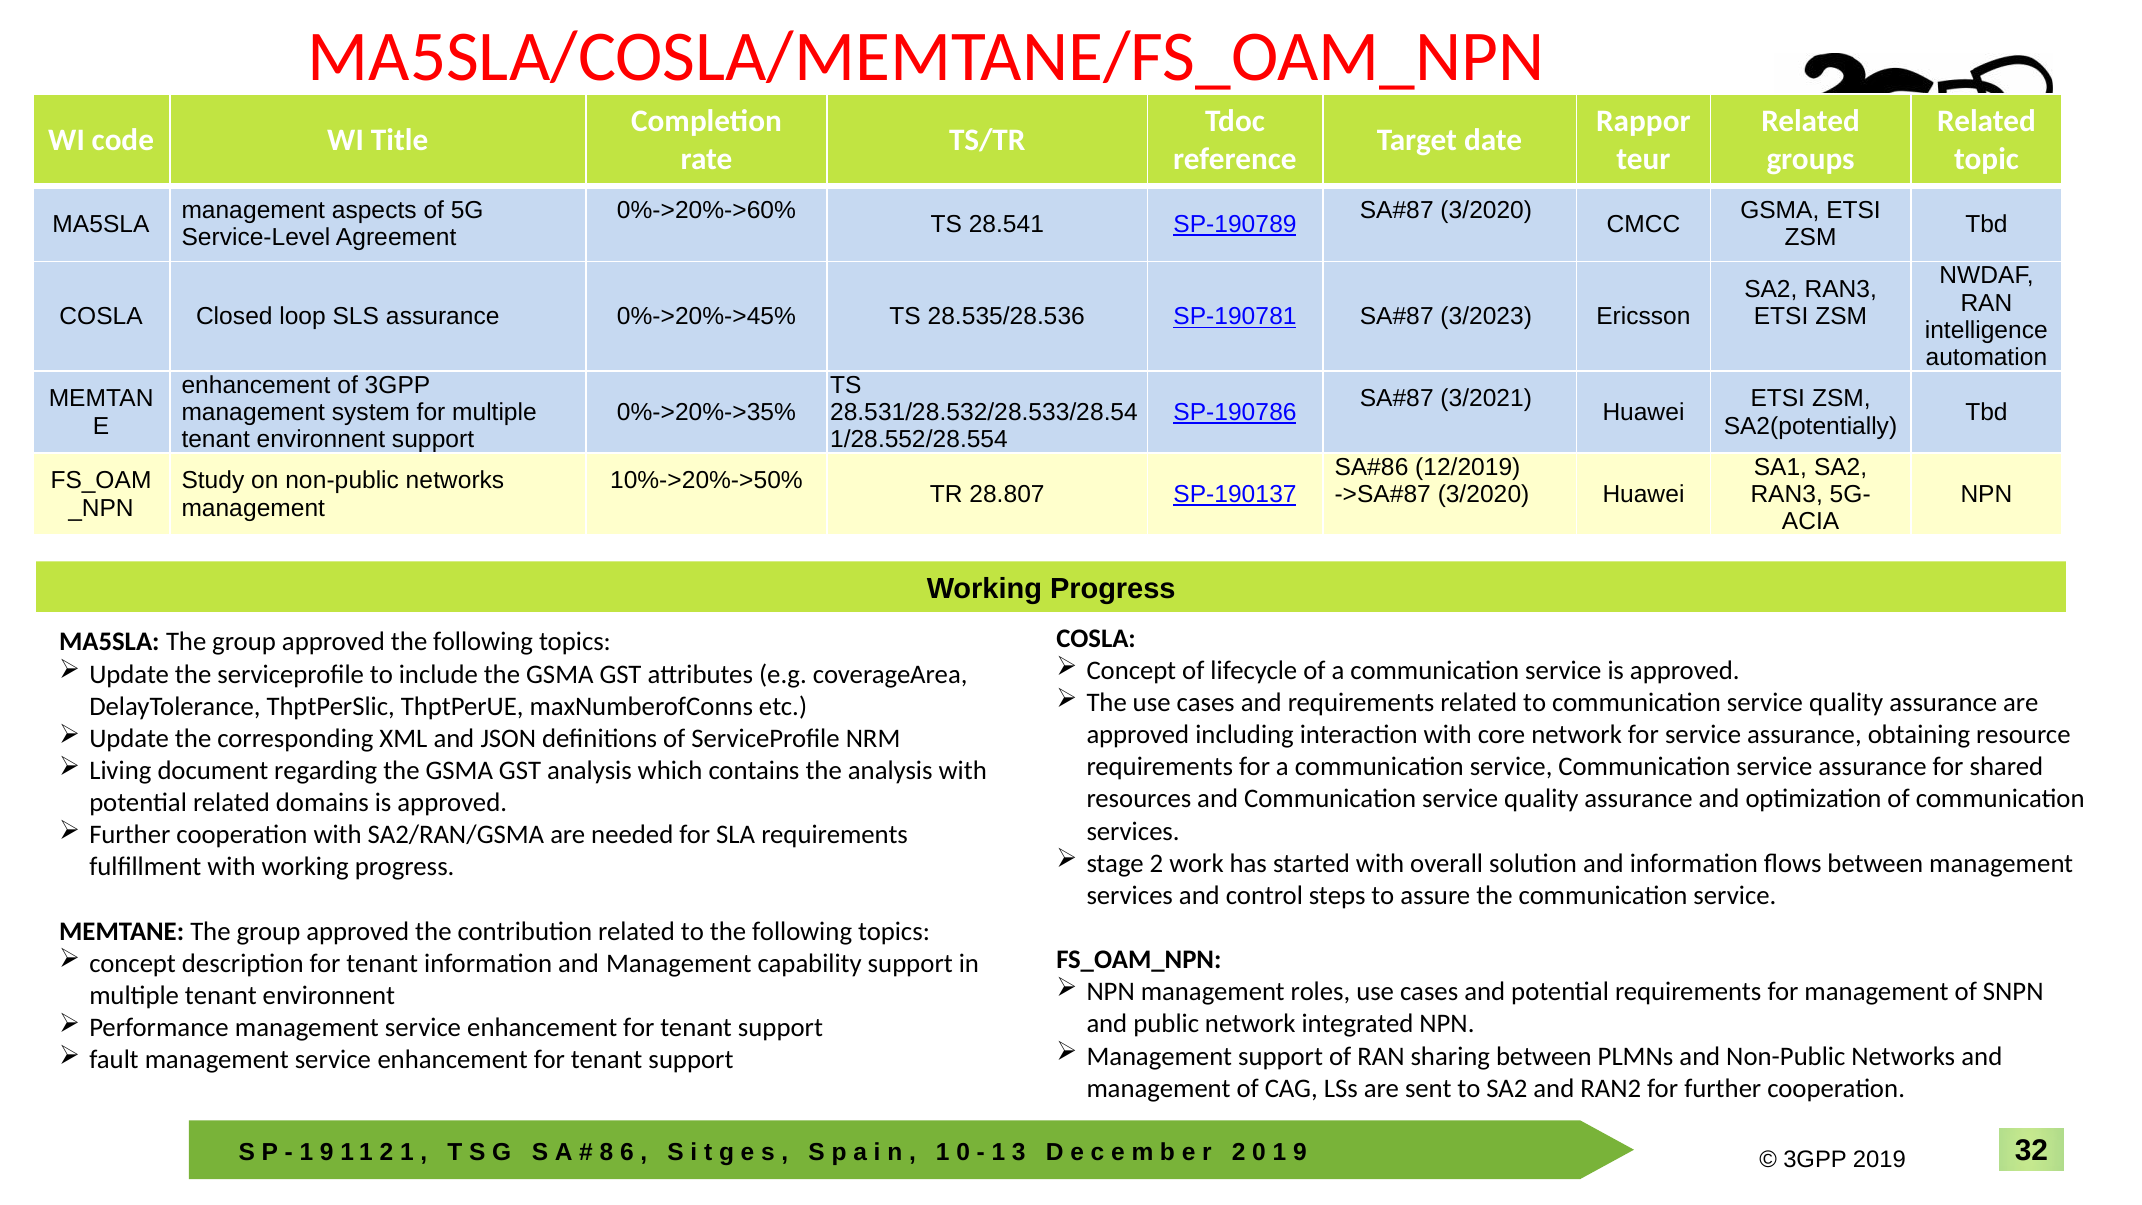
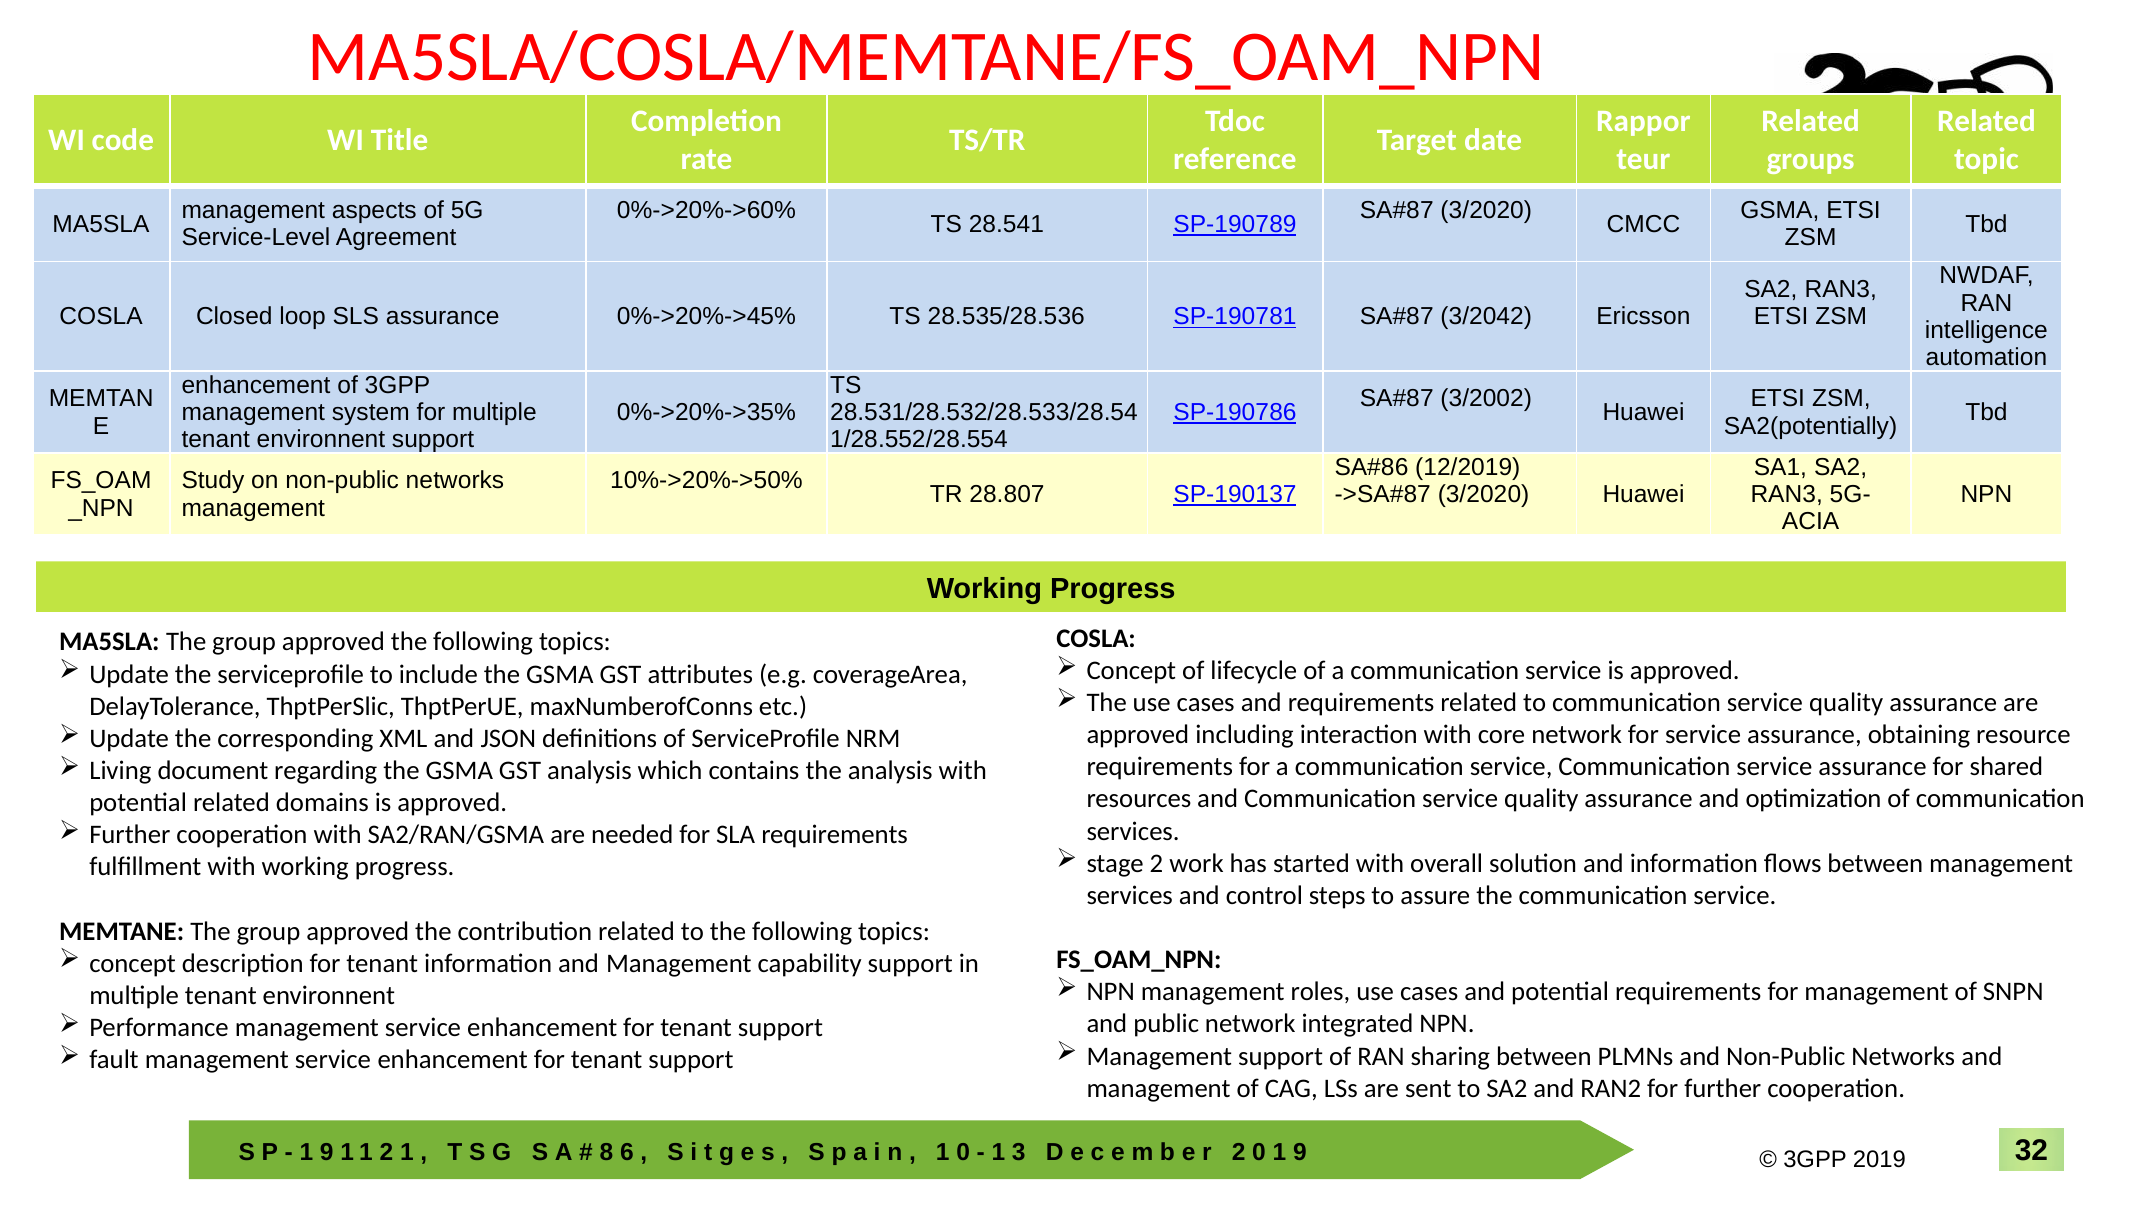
3/2023: 3/2023 -> 3/2042 (1486, 317)
3/2021: 3/2021 -> 3/2002 (1486, 399)
